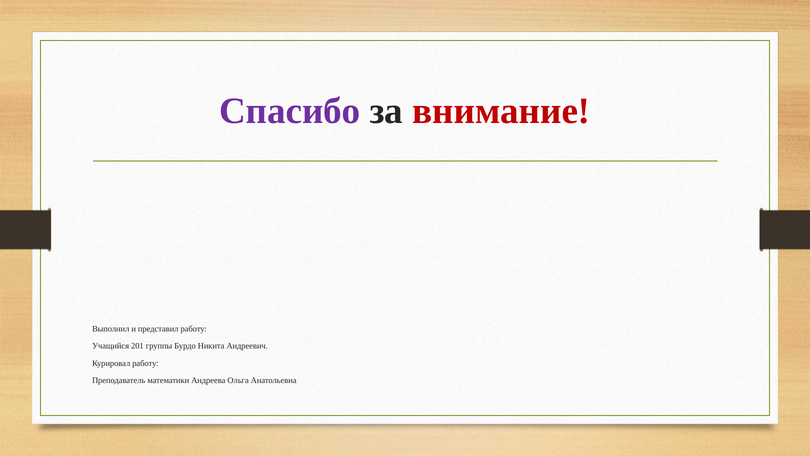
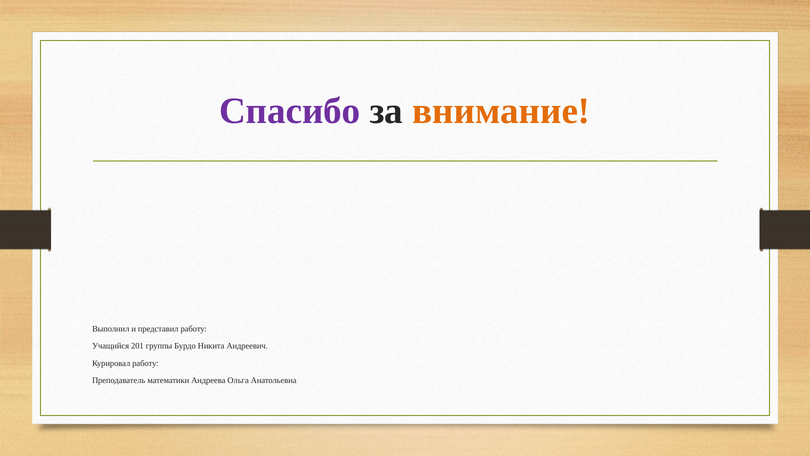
внимание colour: red -> orange (501, 111)
